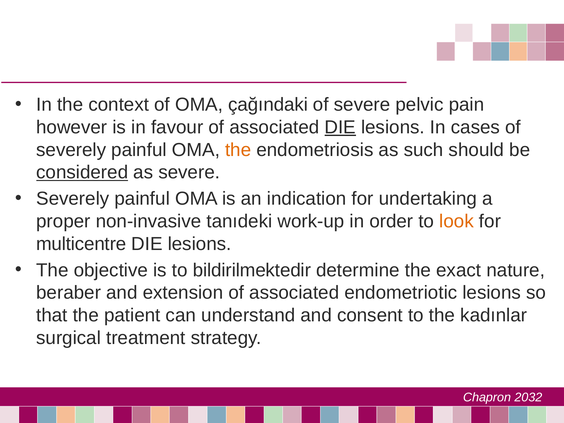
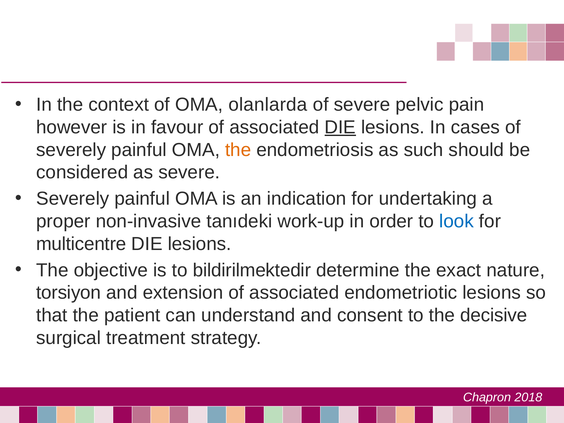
çağındaki: çağındaki -> olanlarda (268, 105)
considered underline: present -> none (82, 172)
look colour: orange -> blue (457, 221)
beraber: beraber -> torsiyon (69, 293)
kadınlar: kadınlar -> decisive (494, 315)
2032: 2032 -> 2018 (528, 397)
